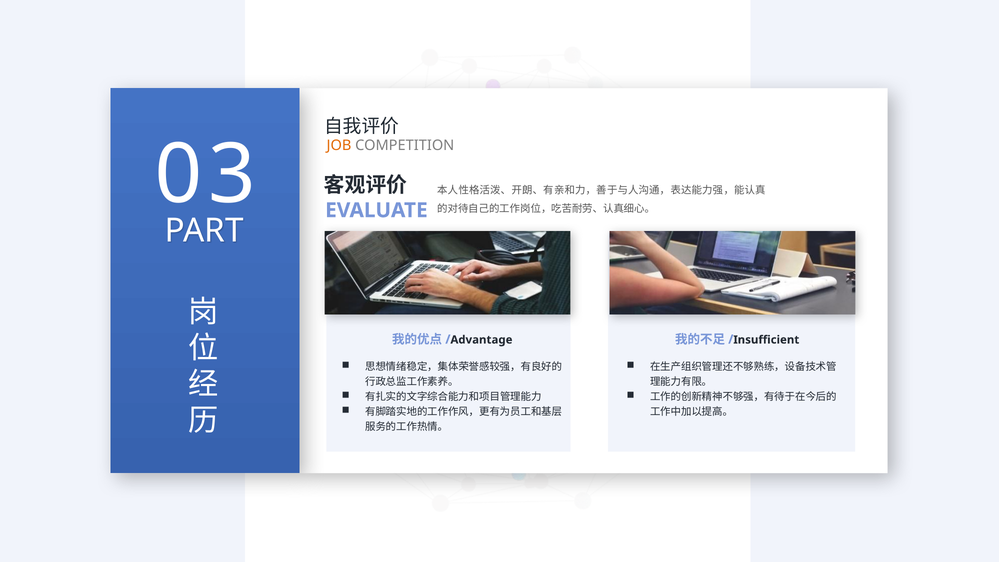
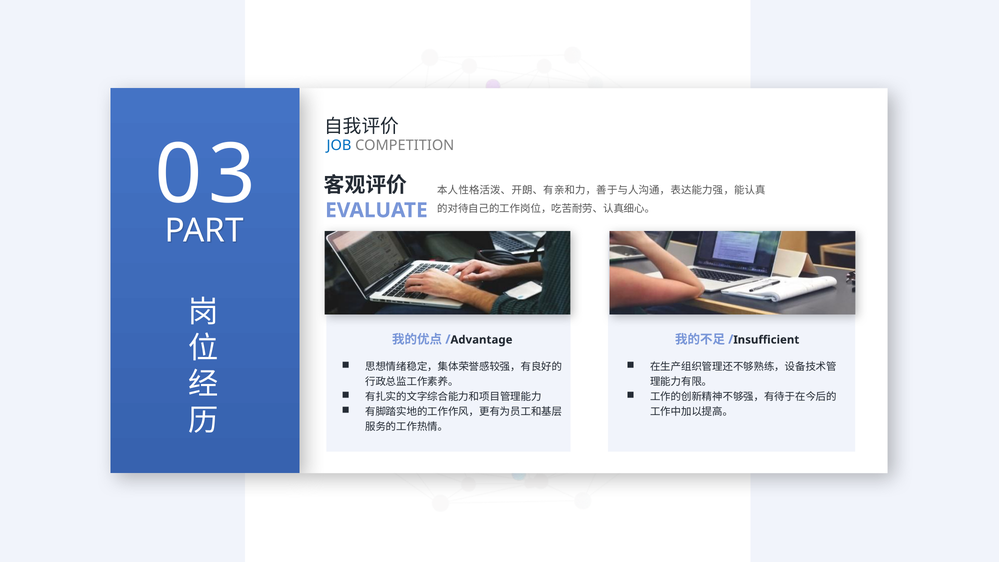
JOB colour: orange -> blue (339, 146)
